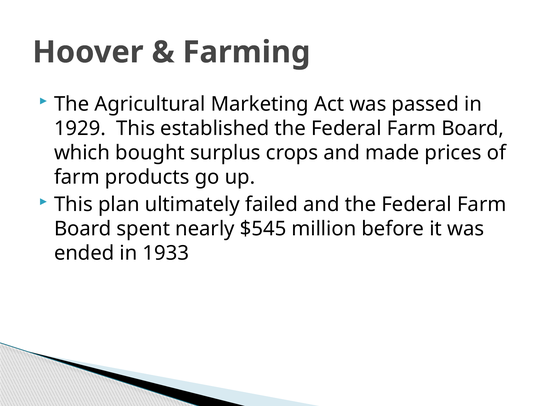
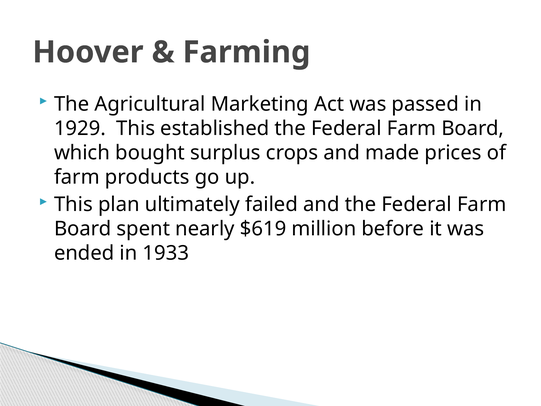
$545: $545 -> $619 (263, 229)
